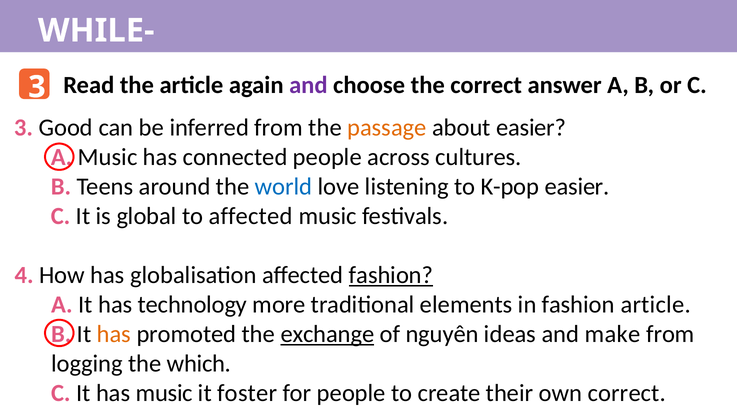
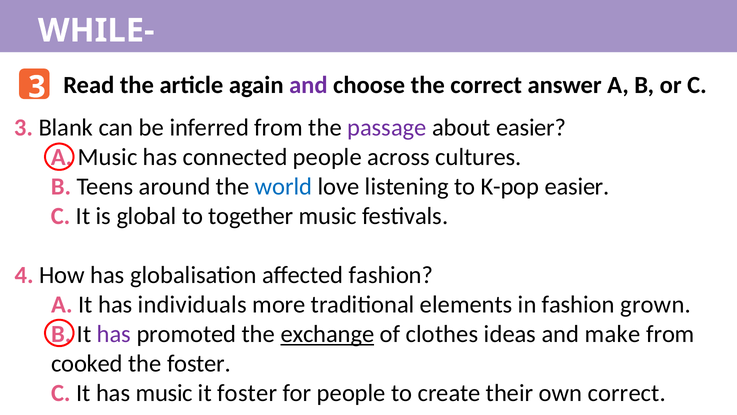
Good: Good -> Blank (66, 127)
passage colour: orange -> purple (387, 127)
to affected: affected -> together (251, 216)
fashion underline: present -> none (391, 275)
technology: technology -> individuals (192, 304)
fashion article: article -> grown (656, 304)
has colour: orange -> purple (114, 334)
nguyên: nguyên -> clothes (442, 334)
logging: logging -> cooked (87, 363)
the which: which -> foster (199, 363)
